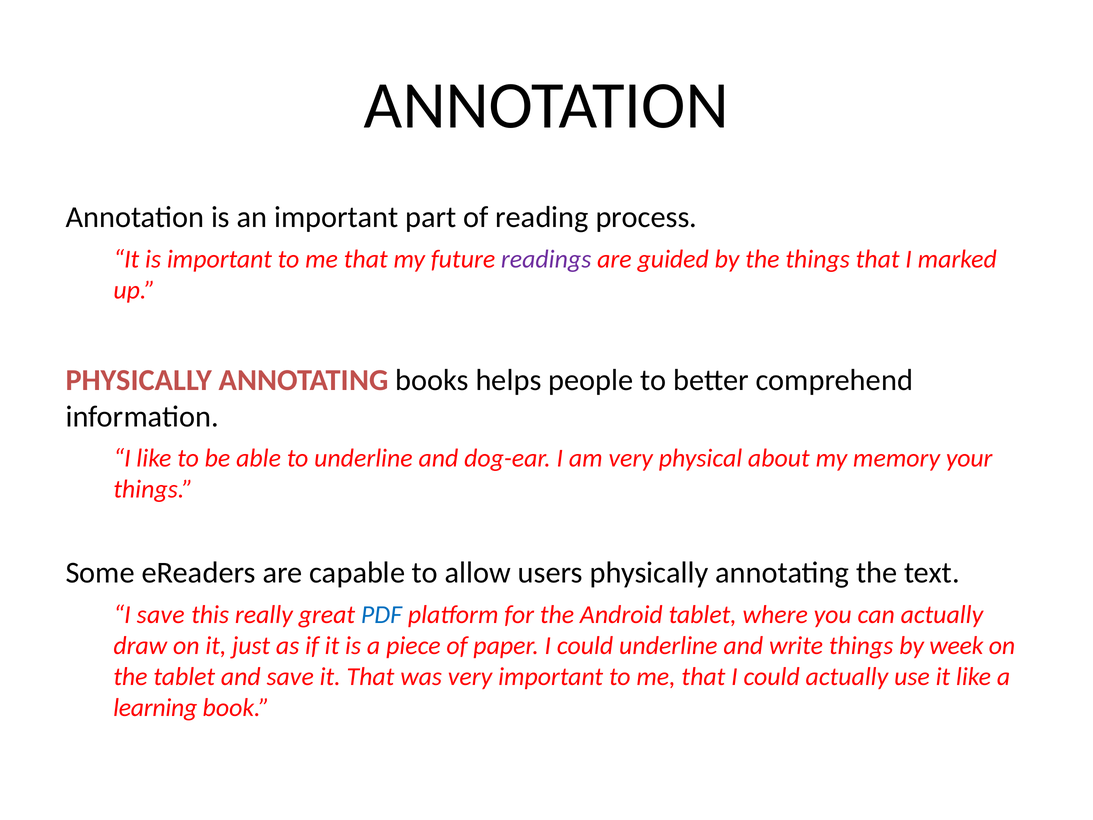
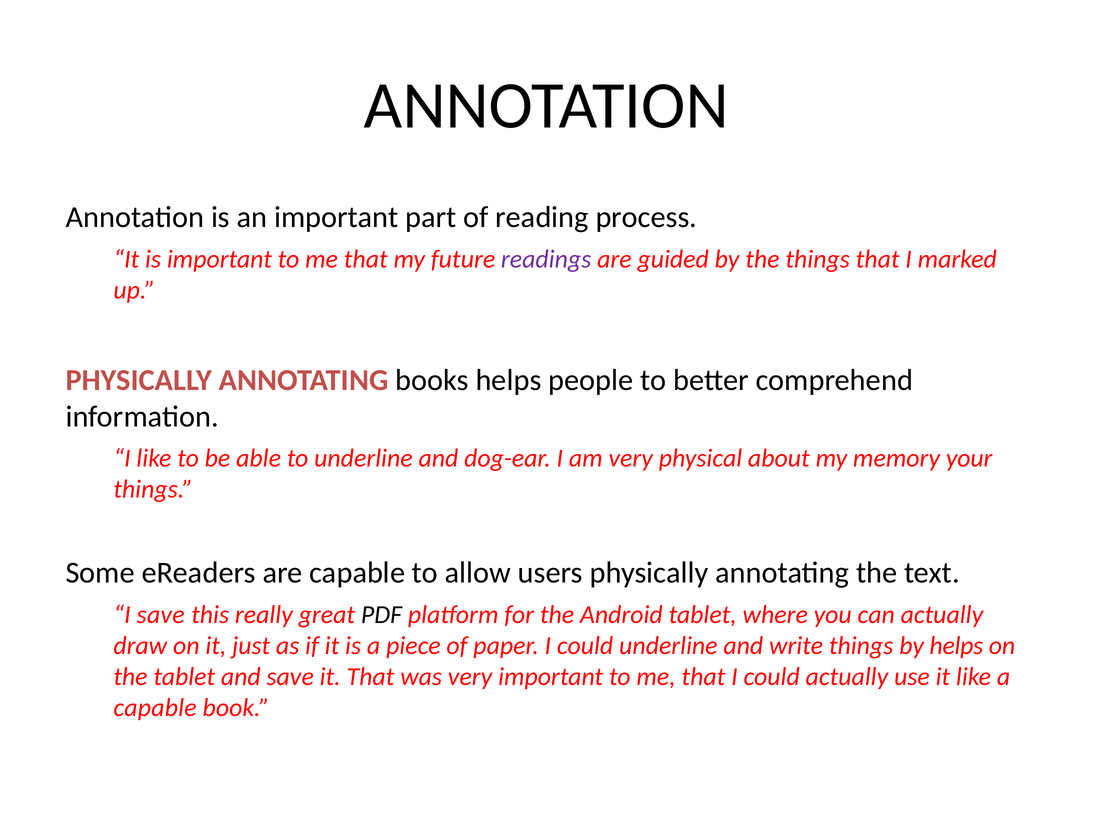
PDF colour: blue -> black (381, 614)
by week: week -> helps (956, 645)
learning: learning -> capable (155, 707)
